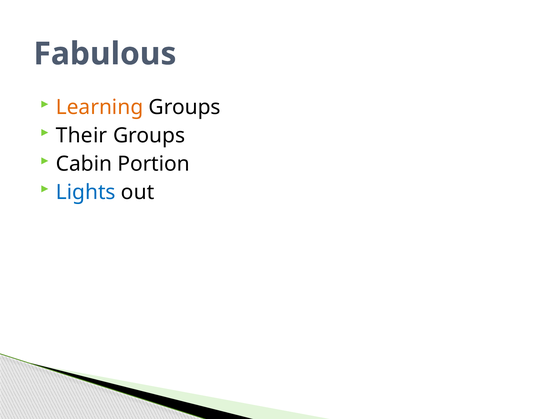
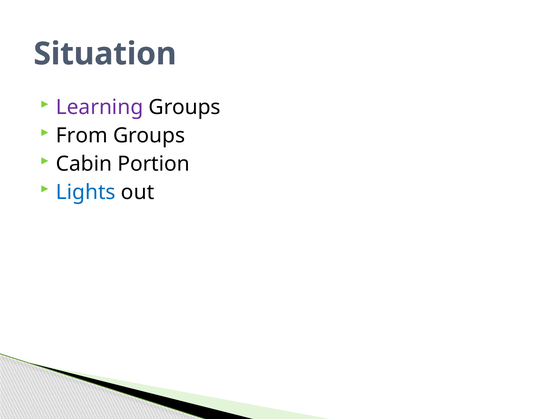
Fabulous: Fabulous -> Situation (105, 54)
Learning colour: orange -> purple (100, 107)
Their: Their -> From (82, 136)
